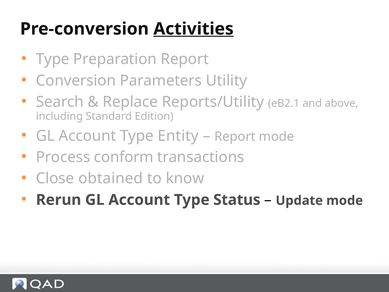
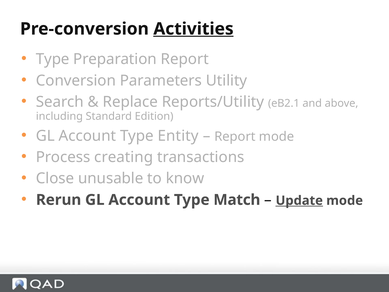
conform: conform -> creating (124, 157)
obtained: obtained -> unusable (111, 178)
Status: Status -> Match (237, 200)
Update underline: none -> present (299, 200)
